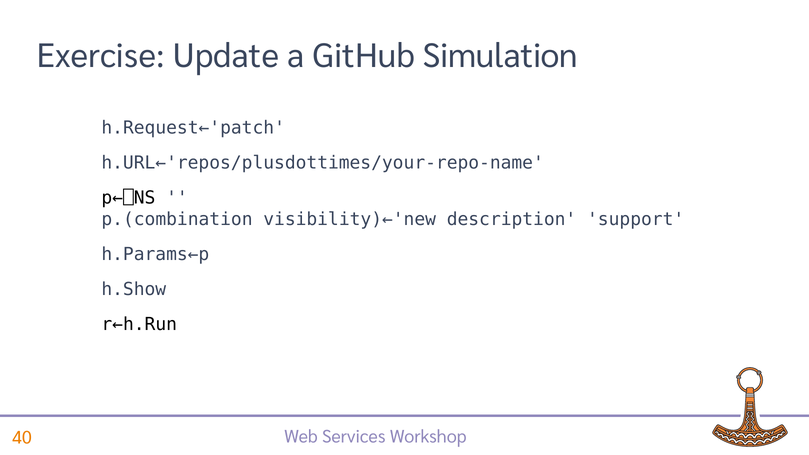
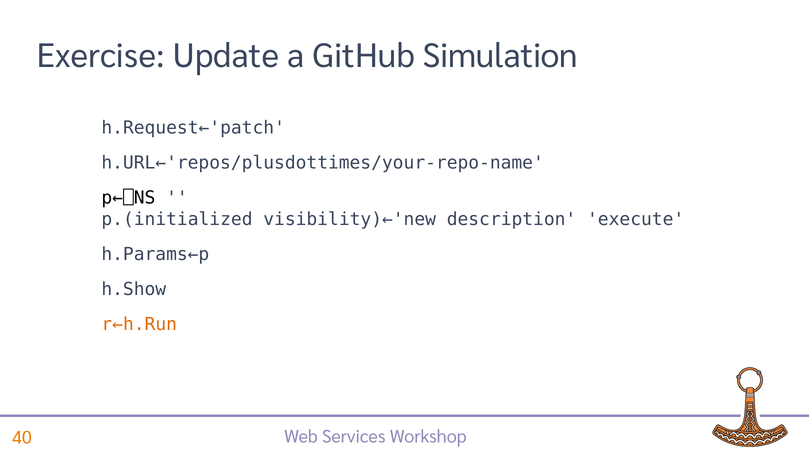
p.(combination: p.(combination -> p.(initialized (177, 220)
support: support -> execute (636, 220)
r←h.Run colour: black -> orange (139, 325)
